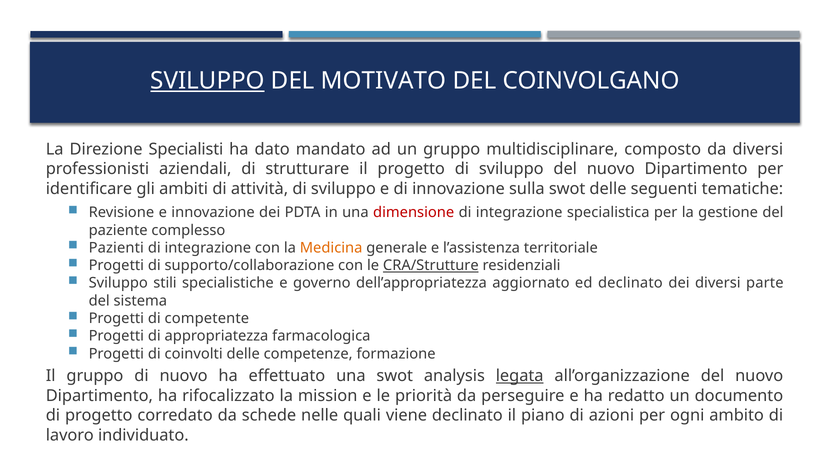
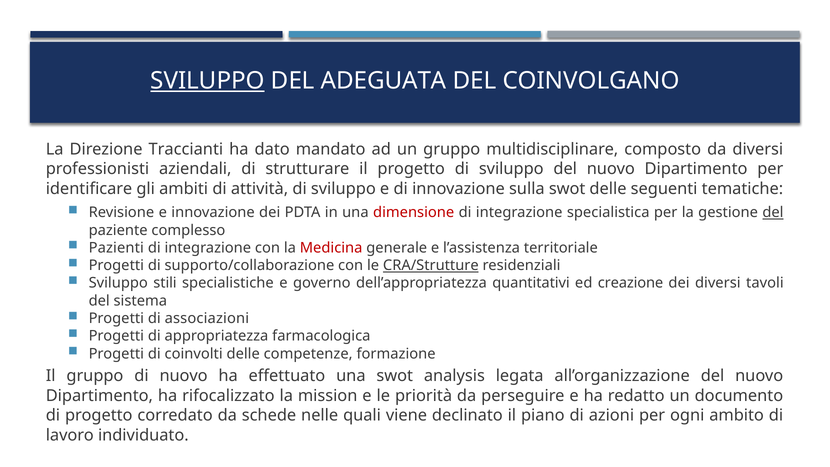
MOTIVATO: MOTIVATO -> ADEGUATA (384, 81)
Specialisti: Specialisti -> Traccianti (186, 149)
del underline: none -> present (773, 212)
Medicina colour: orange -> red (331, 248)
aggiornato: aggiornato -> quantitativi (531, 283)
ed declinato: declinato -> creazione (631, 283)
parte: parte -> tavoli (765, 283)
competente: competente -> associazioni (207, 318)
legata underline: present -> none (520, 376)
